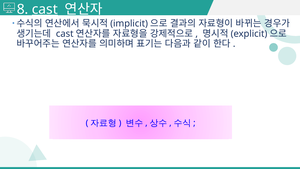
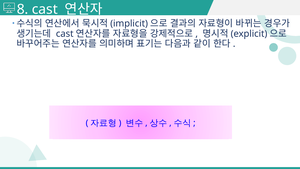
cast underline: present -> none (45, 9)
